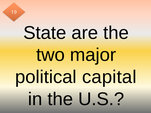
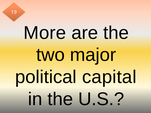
State: State -> More (45, 33)
